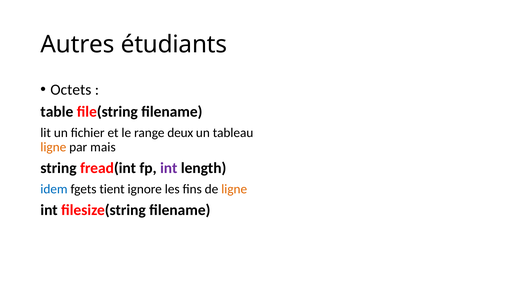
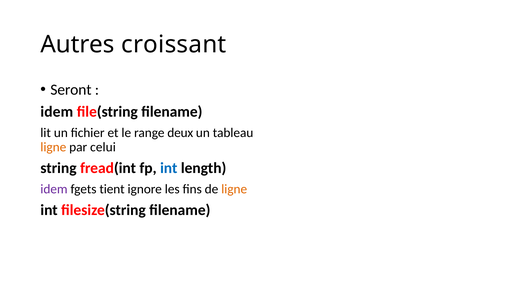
étudiants: étudiants -> croissant (174, 45)
Octets: Octets -> Seront (71, 90)
table: table -> idem (57, 112)
mais: mais -> celui (103, 147)
int colour: purple -> blue (169, 168)
idem colour: blue -> purple (54, 189)
